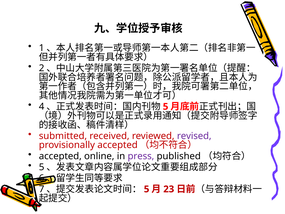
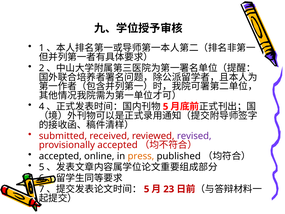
press colour: purple -> orange (141, 156)
